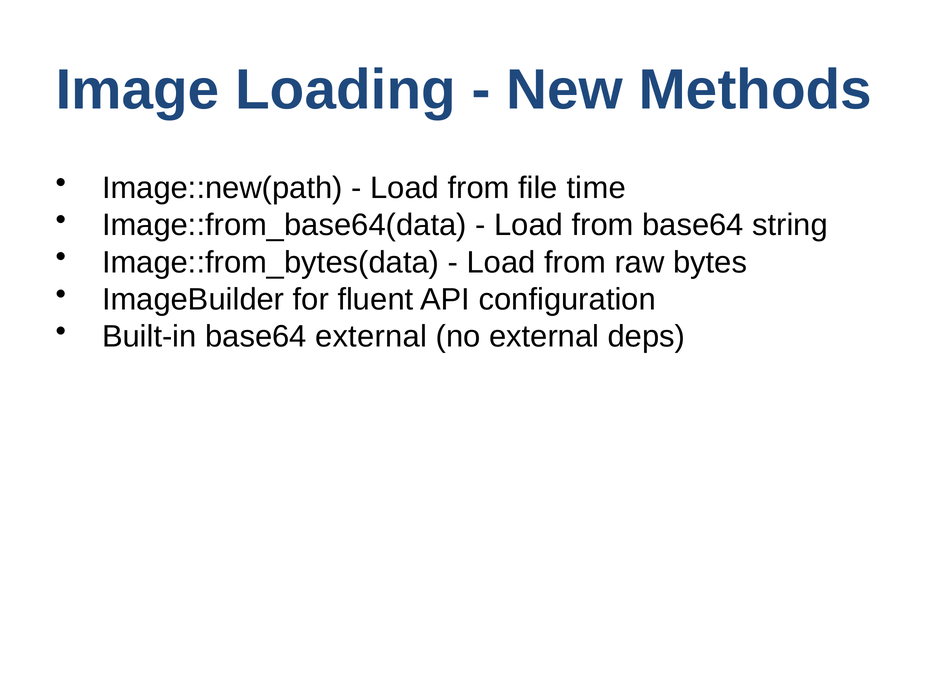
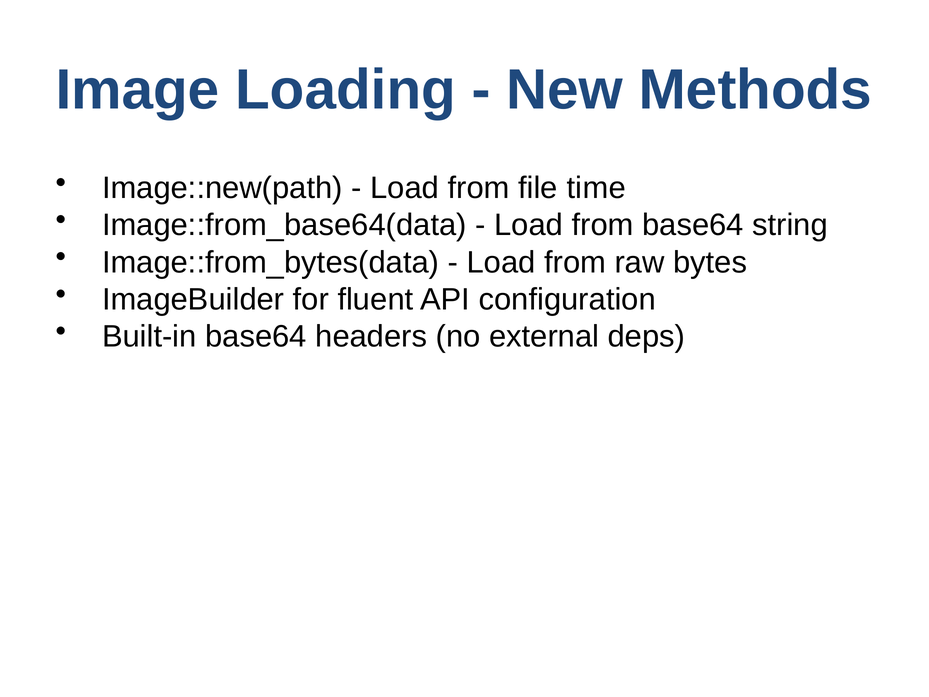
base64 external: external -> headers (371, 337)
